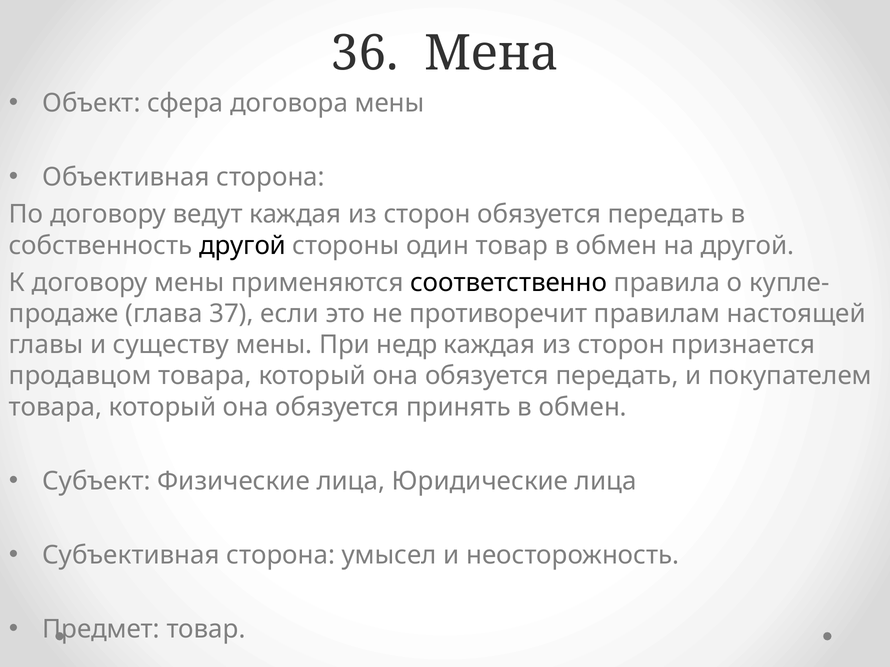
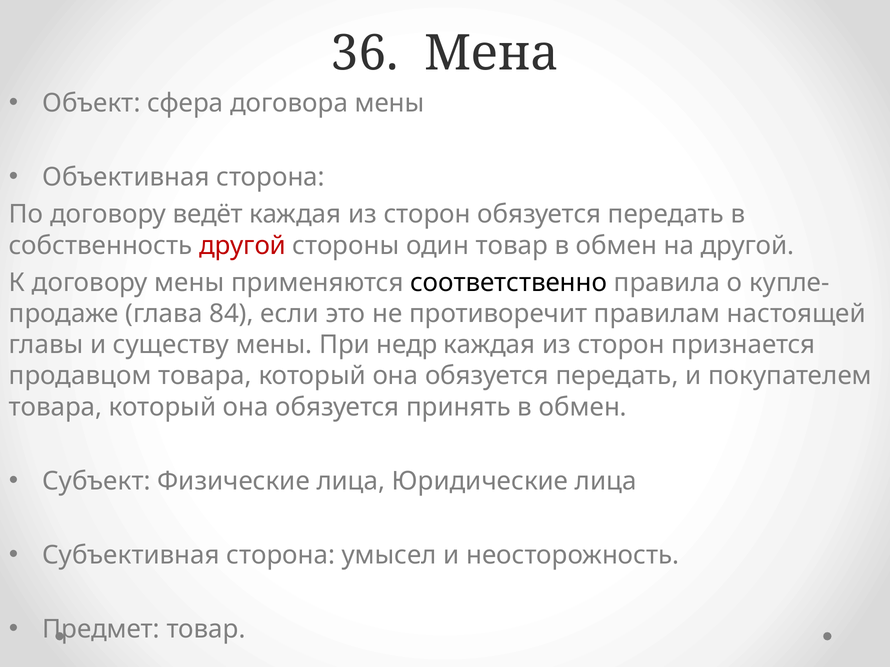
ведут: ведут -> ведёт (208, 214)
другой colour: black -> red (243, 246)
37: 37 -> 84 (231, 314)
